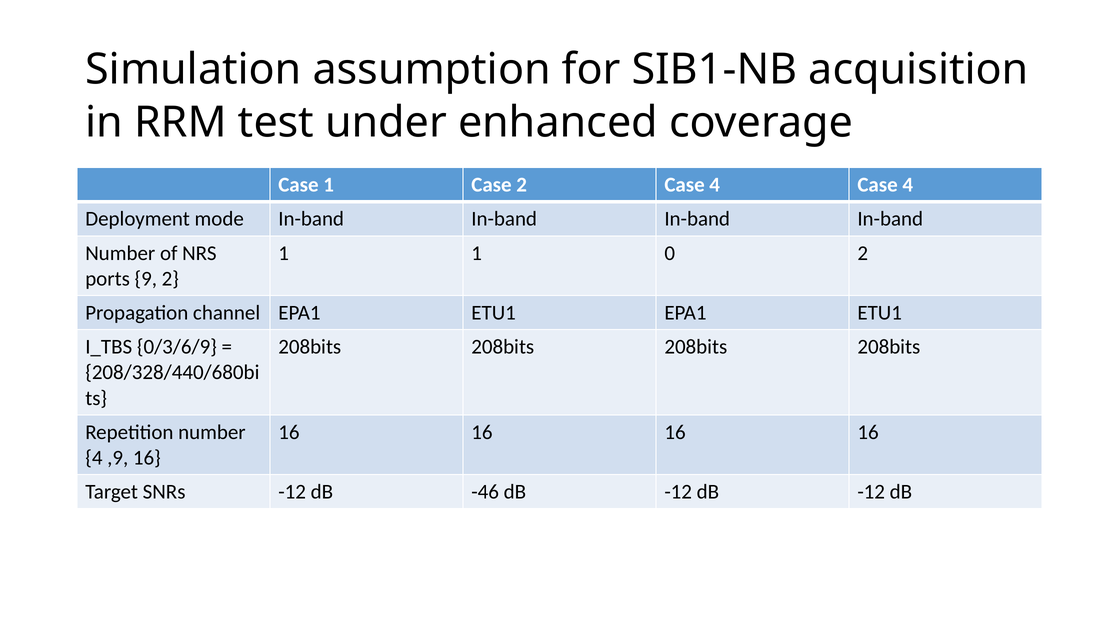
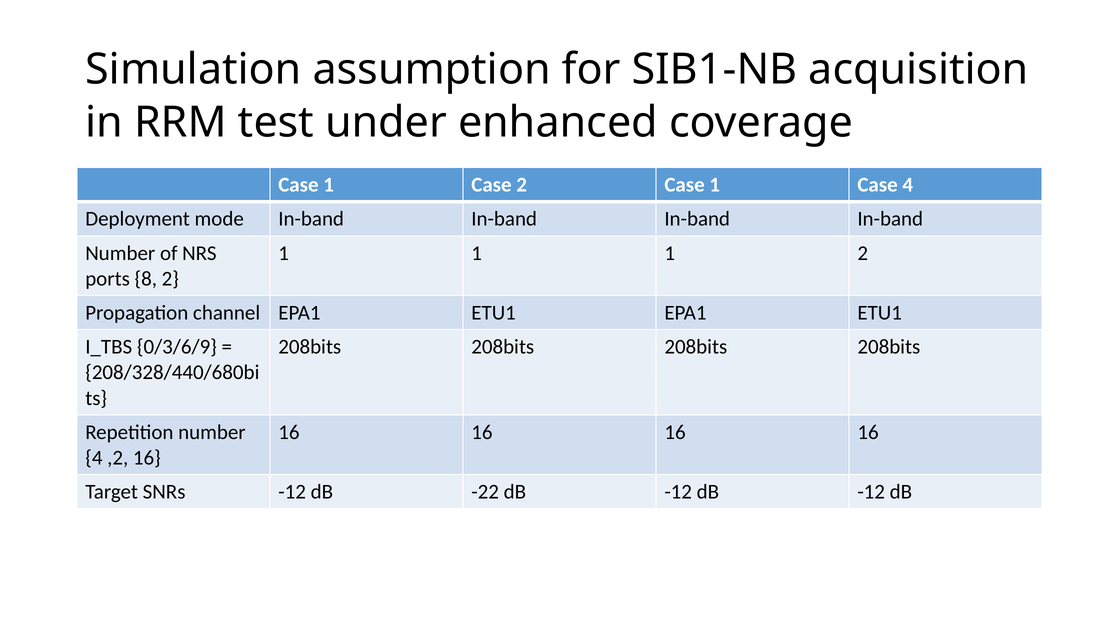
2 Case 4: 4 -> 1 (715, 185)
1 1 0: 0 -> 1 (670, 253)
9: 9 -> 8 (146, 278)
,9: ,9 -> ,2 (118, 457)
-46: -46 -> -22 (485, 491)
